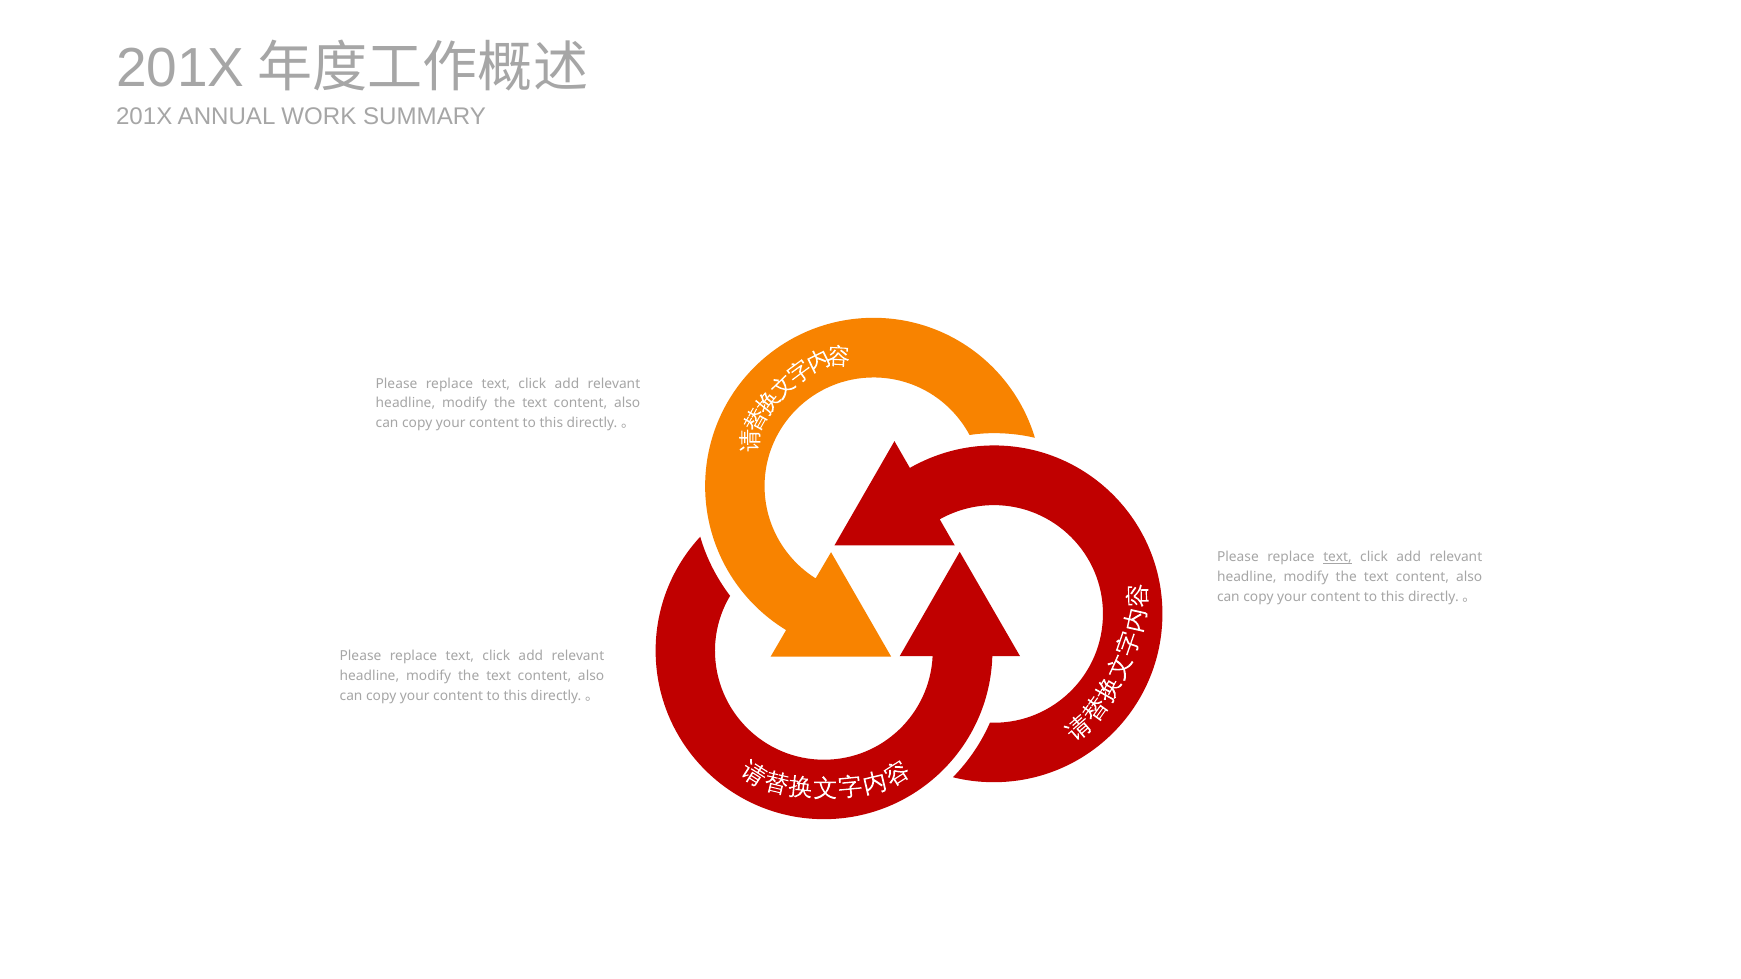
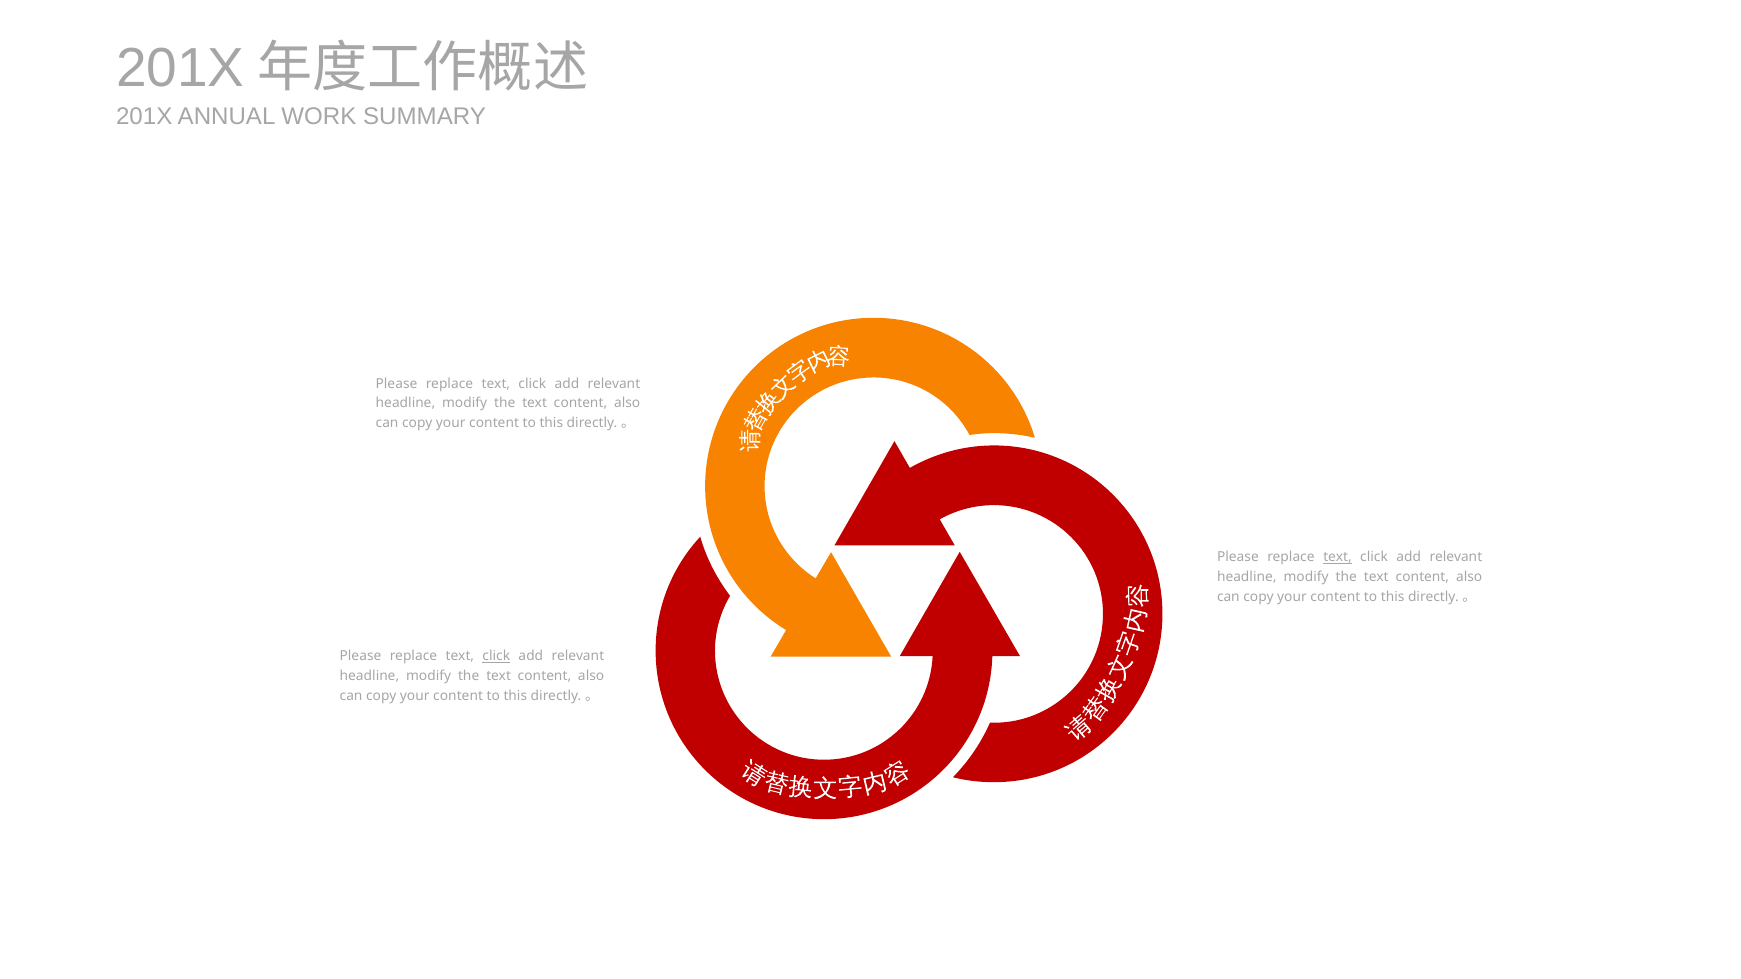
click underline: none -> present (496, 656)
